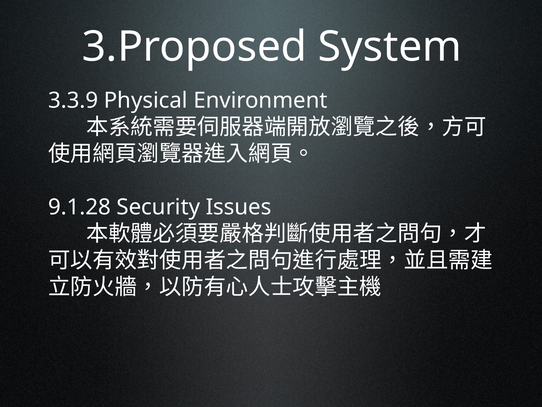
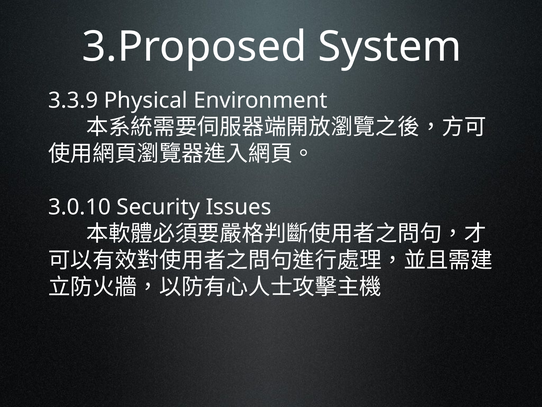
9.1.28: 9.1.28 -> 3.0.10 (79, 207)
